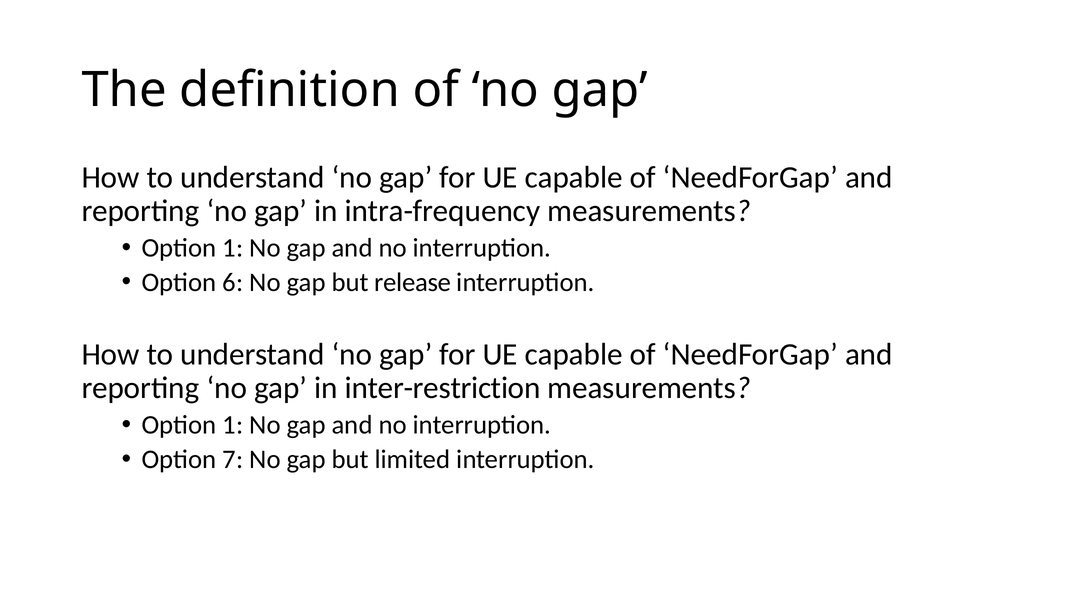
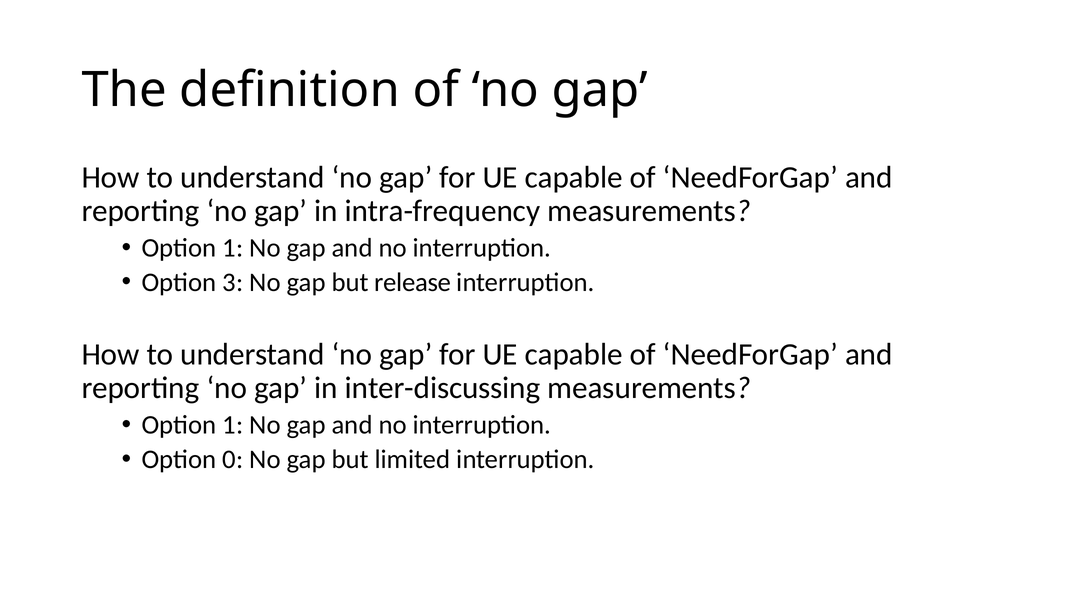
6: 6 -> 3 (233, 282)
inter-restriction: inter-restriction -> inter-discussing (443, 388)
7: 7 -> 0 (233, 459)
